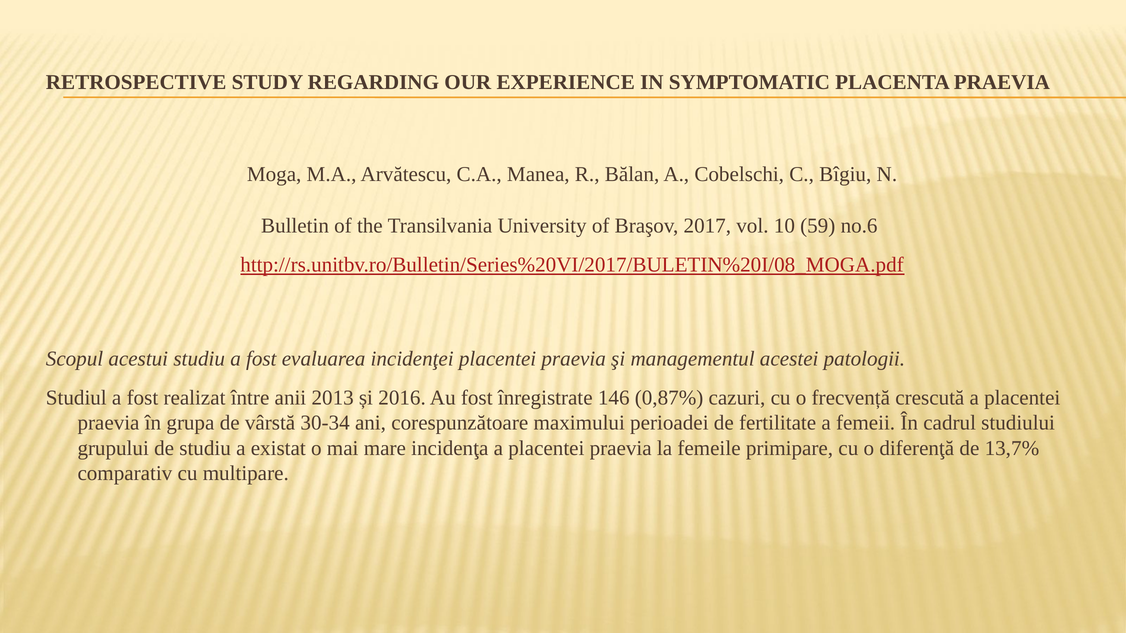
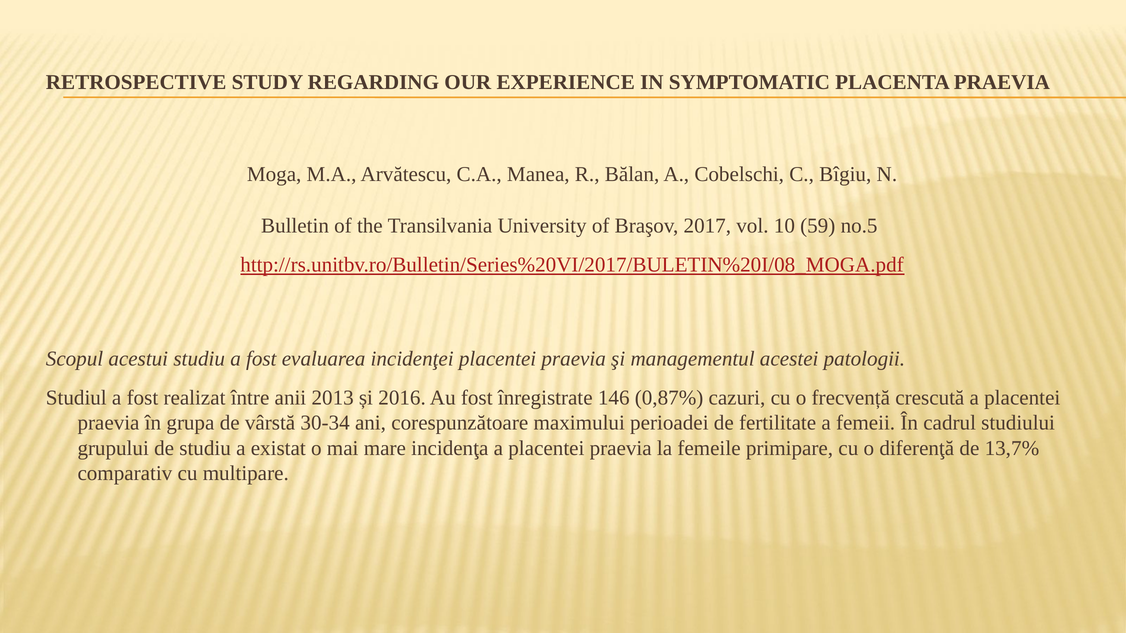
no.6: no.6 -> no.5 (859, 226)
